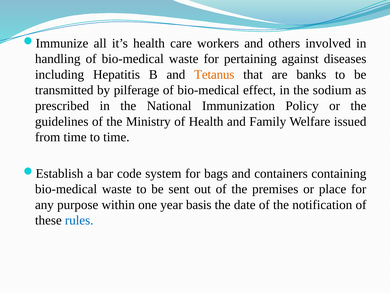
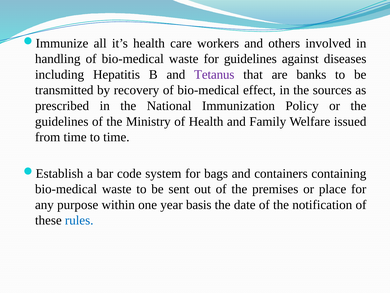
for pertaining: pertaining -> guidelines (250, 59)
Tetanus colour: orange -> purple (214, 74)
pilferage: pilferage -> recovery (136, 90)
sodium: sodium -> sources (332, 90)
